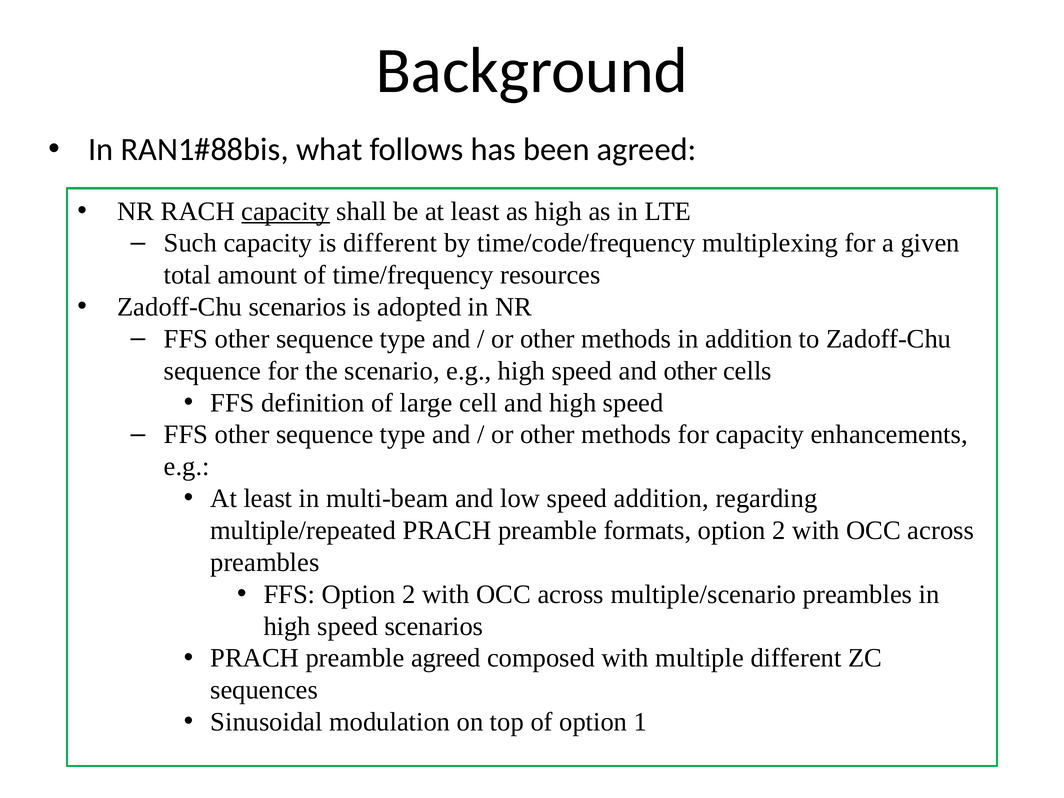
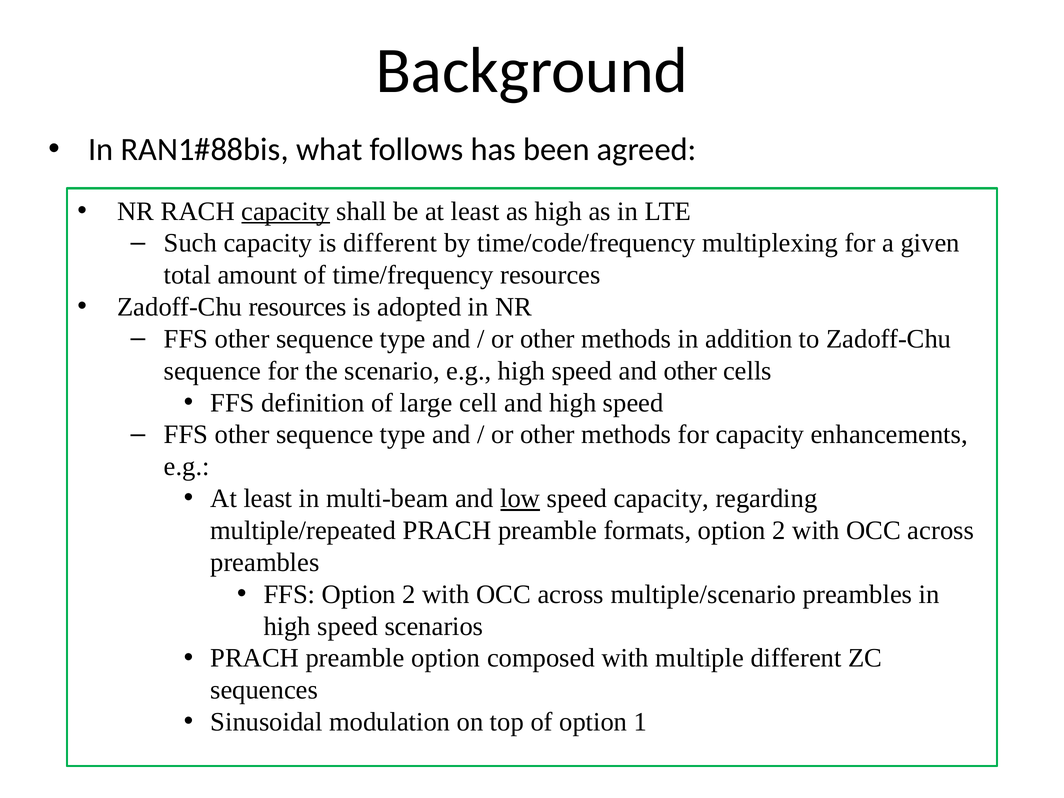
Zadoff-Chu scenarios: scenarios -> resources (298, 307)
low underline: none -> present (520, 499)
speed addition: addition -> capacity (661, 499)
preamble agreed: agreed -> option (446, 658)
